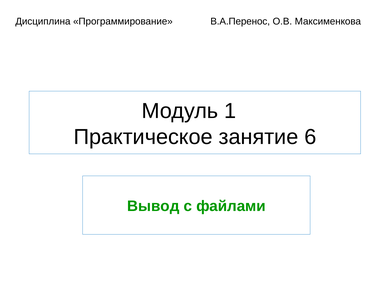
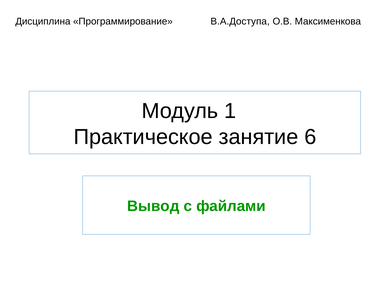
В.А.Перенос: В.А.Перенос -> В.А.Доступа (240, 21)
